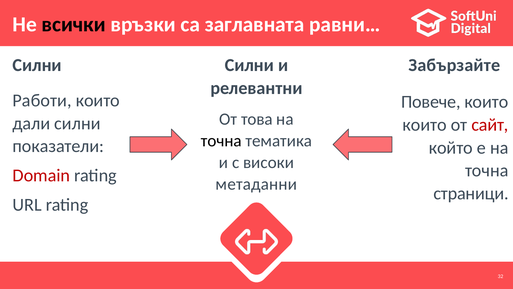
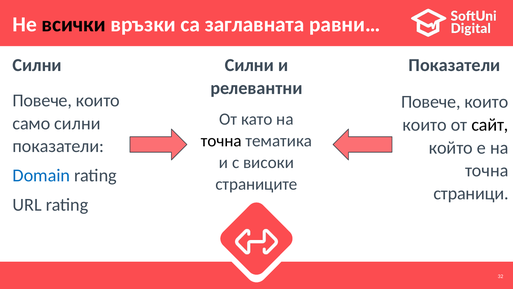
Забързайте: Забързайте -> Показатели (454, 65)
Работи: Работи -> Повече (42, 100)
това: това -> като (257, 119)
дали: дали -> само (31, 123)
сайт colour: red -> black (490, 125)
Domain colour: red -> blue (41, 175)
метаданни: метаданни -> страниците (257, 184)
